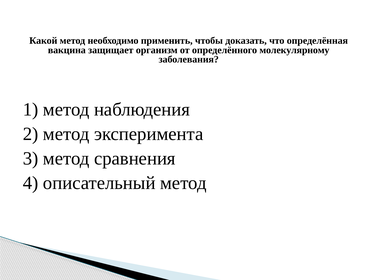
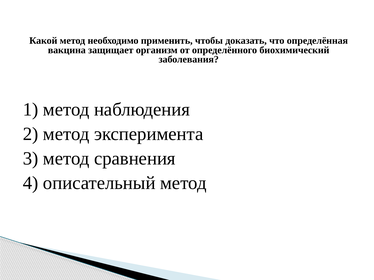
молекулярному: молекулярному -> биохимический (294, 50)
